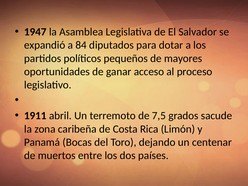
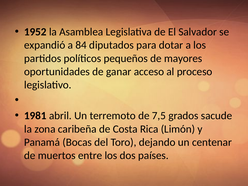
1947: 1947 -> 1952 (35, 32)
1911: 1911 -> 1981 (35, 116)
